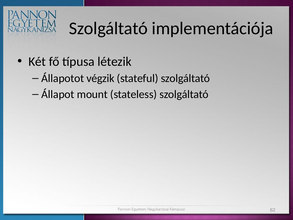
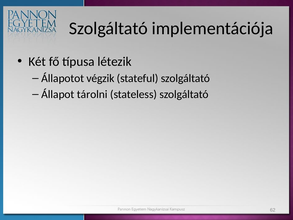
mount: mount -> tárolni (92, 94)
